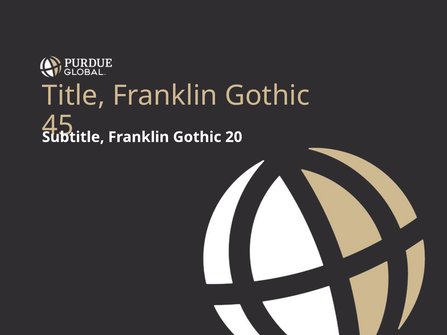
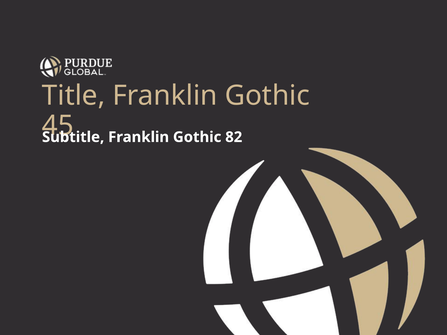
20: 20 -> 82 (234, 137)
